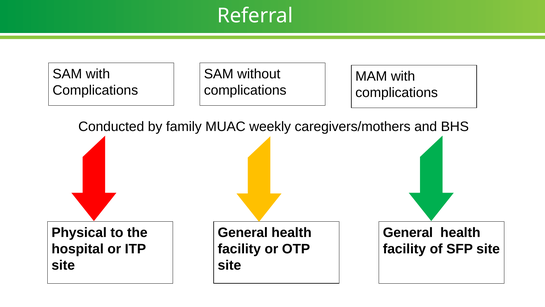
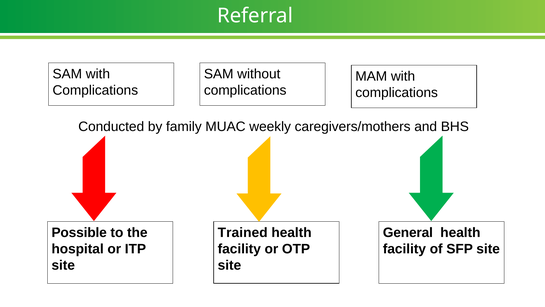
General: General -> Trained (243, 232)
Physical: Physical -> Possible (79, 232)
